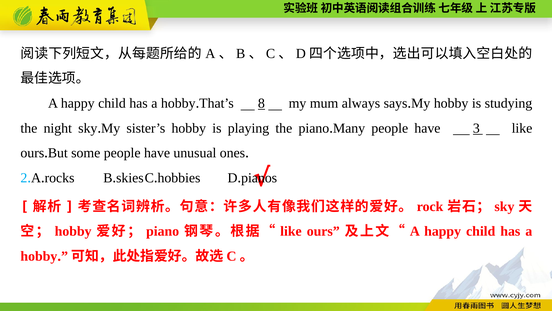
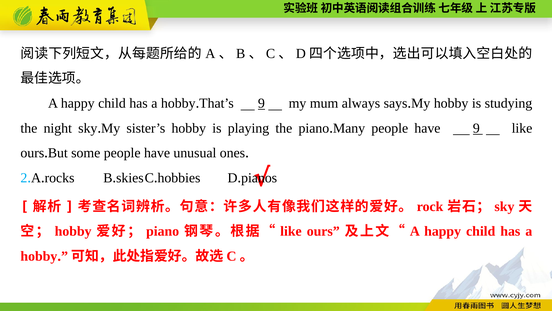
8: 8 -> 9 (261, 103)
have 3: 3 -> 9 (476, 128)
